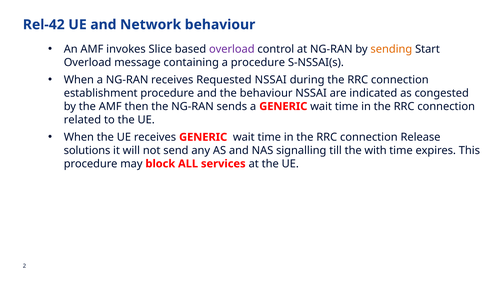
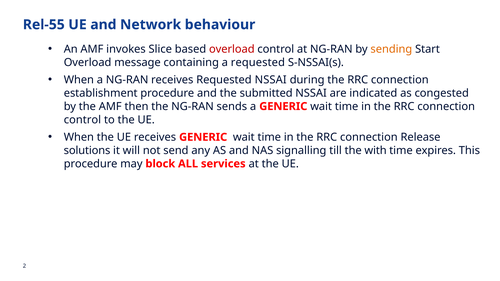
Rel-42: Rel-42 -> Rel-55 (44, 25)
overload colour: purple -> red (232, 49)
a procedure: procedure -> requested (258, 62)
the behaviour: behaviour -> submitted (266, 93)
related: related -> control (82, 120)
